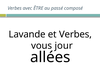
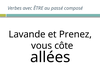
et Verbes: Verbes -> Prenez (75, 34)
jour: jour -> côte (64, 46)
